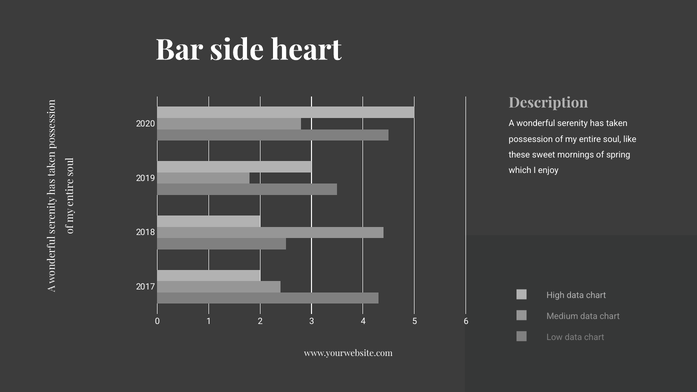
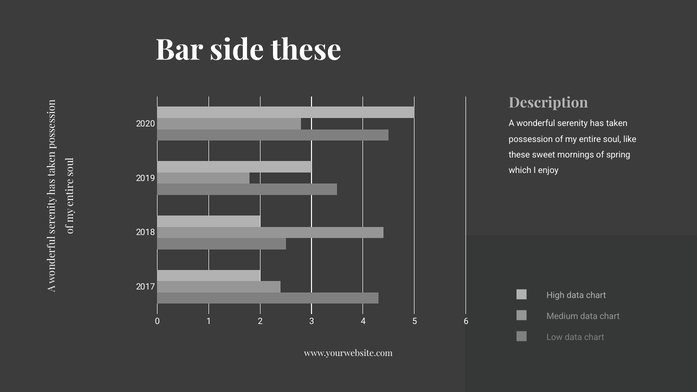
side heart: heart -> these (306, 50)
